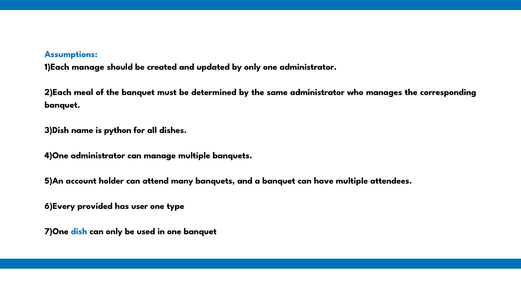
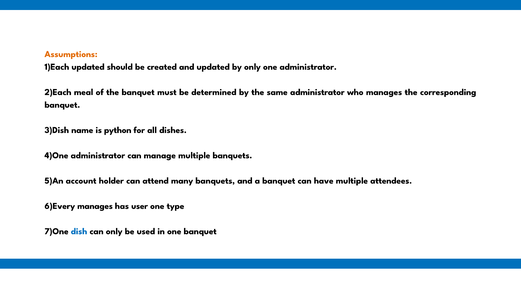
Assumptions colour: blue -> orange (71, 54)
1)Each manage: manage -> updated (88, 67)
6)Every provided: provided -> manages (95, 206)
